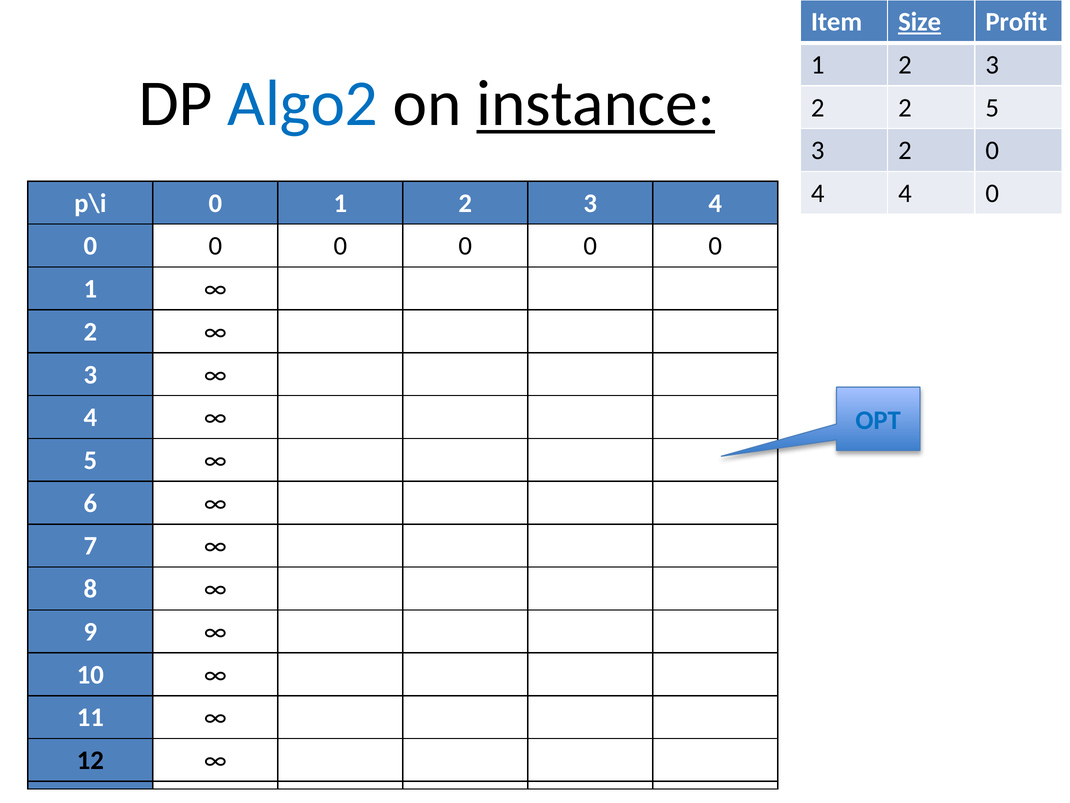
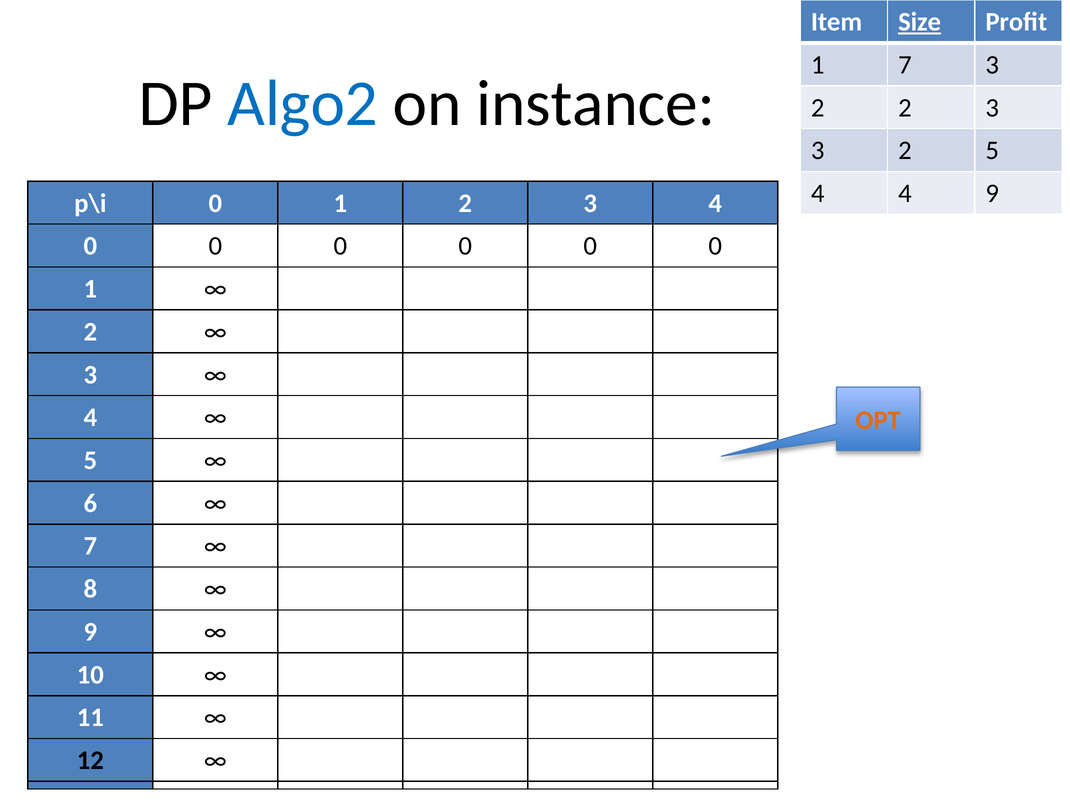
2: 2 -> 7 (905, 65)
instance underline: present -> none (596, 104)
5: 5 -> 3 (992, 108)
2 0: 0 -> 5 (992, 151)
4 4 0: 0 -> 9 (992, 193)
OPT colour: blue -> orange (878, 420)
